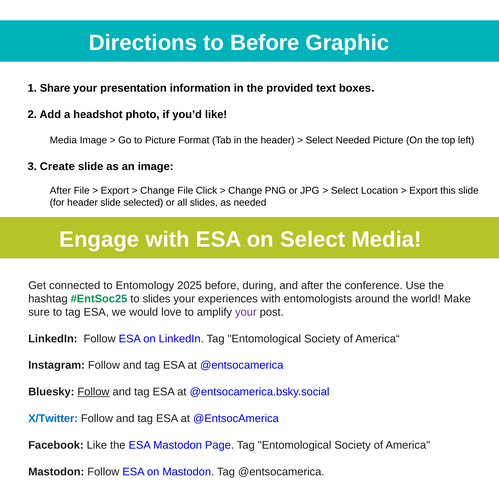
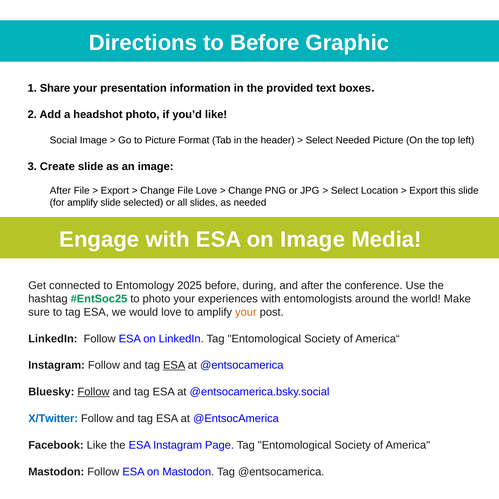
Media: Media -> Social (63, 140)
File Click: Click -> Love (206, 191)
for header: header -> amplify (83, 202)
on Select: Select -> Image (313, 240)
to slides: slides -> photo (156, 299)
your colour: purple -> orange (246, 312)
ESA underline: none -> present (174, 365)
ESA Mastodon: Mastodon -> Instagram (178, 445)
